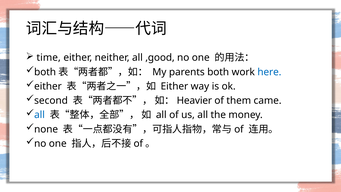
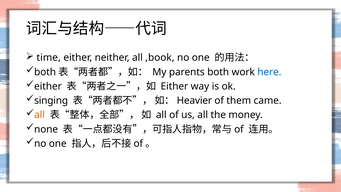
,good: ,good -> ,book (160, 58)
second: second -> singing (51, 101)
all colour: blue -> orange (40, 115)
